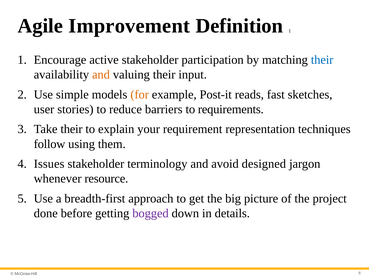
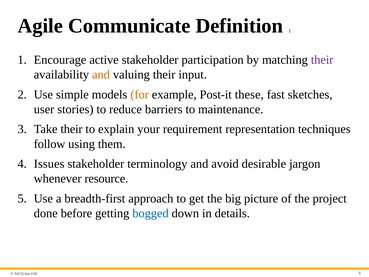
Improvement: Improvement -> Communicate (129, 26)
their colour: blue -> purple (322, 60)
reads: reads -> these (249, 94)
requirements: requirements -> maintenance (231, 109)
designed: designed -> desirable (264, 164)
bogged colour: purple -> blue (151, 213)
